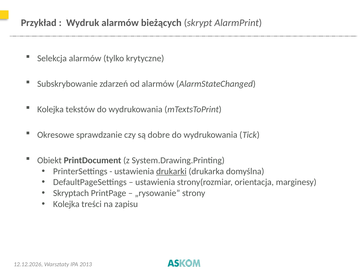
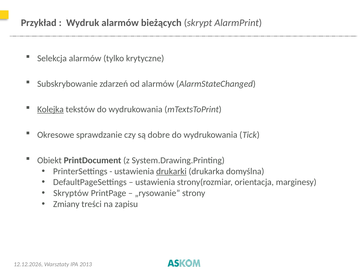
Kolejka underline: none -> present (50, 109)
Skryptach: Skryptach -> Skryptów (71, 193)
Kolejka: Kolejka -> Zmiany (66, 204)
